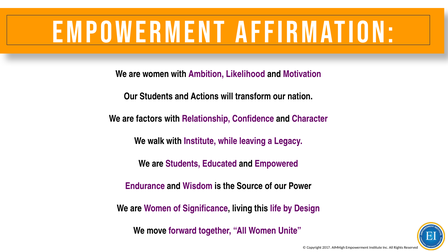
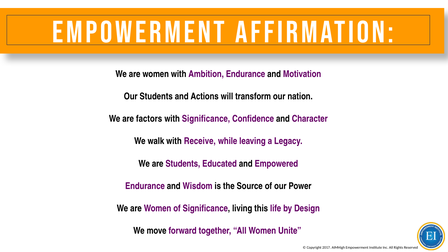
Ambition Likelihood: Likelihood -> Endurance (246, 74)
with Relationship: Relationship -> Significance (206, 119)
with Institute: Institute -> Receive (200, 141)
